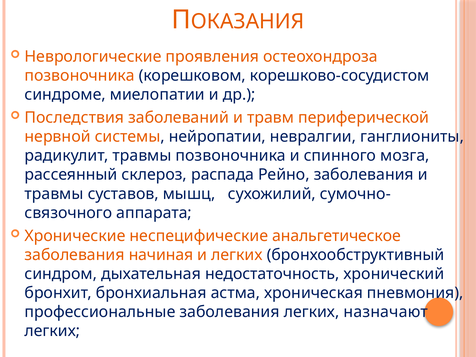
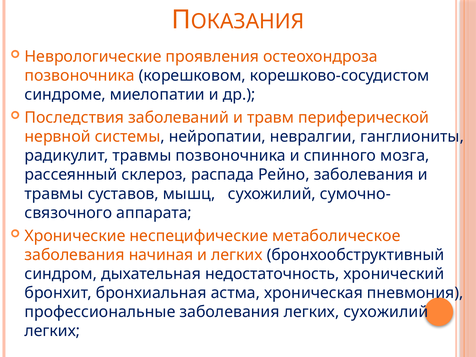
анальгетическое: анальгетическое -> метаболическое (336, 236)
легких назначают: назначают -> сухожилий (386, 312)
